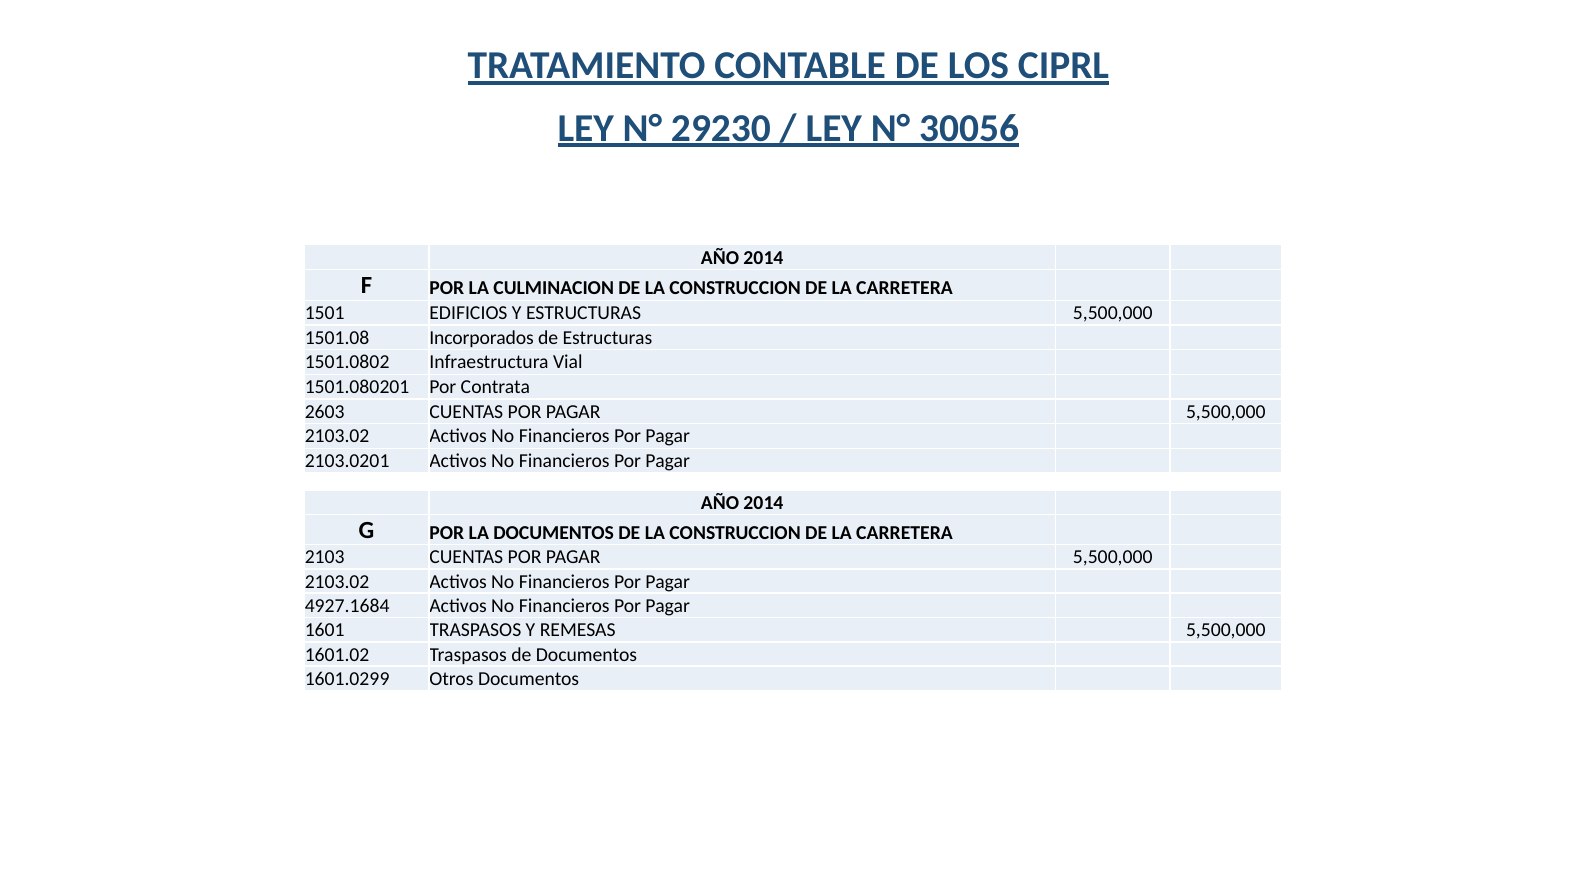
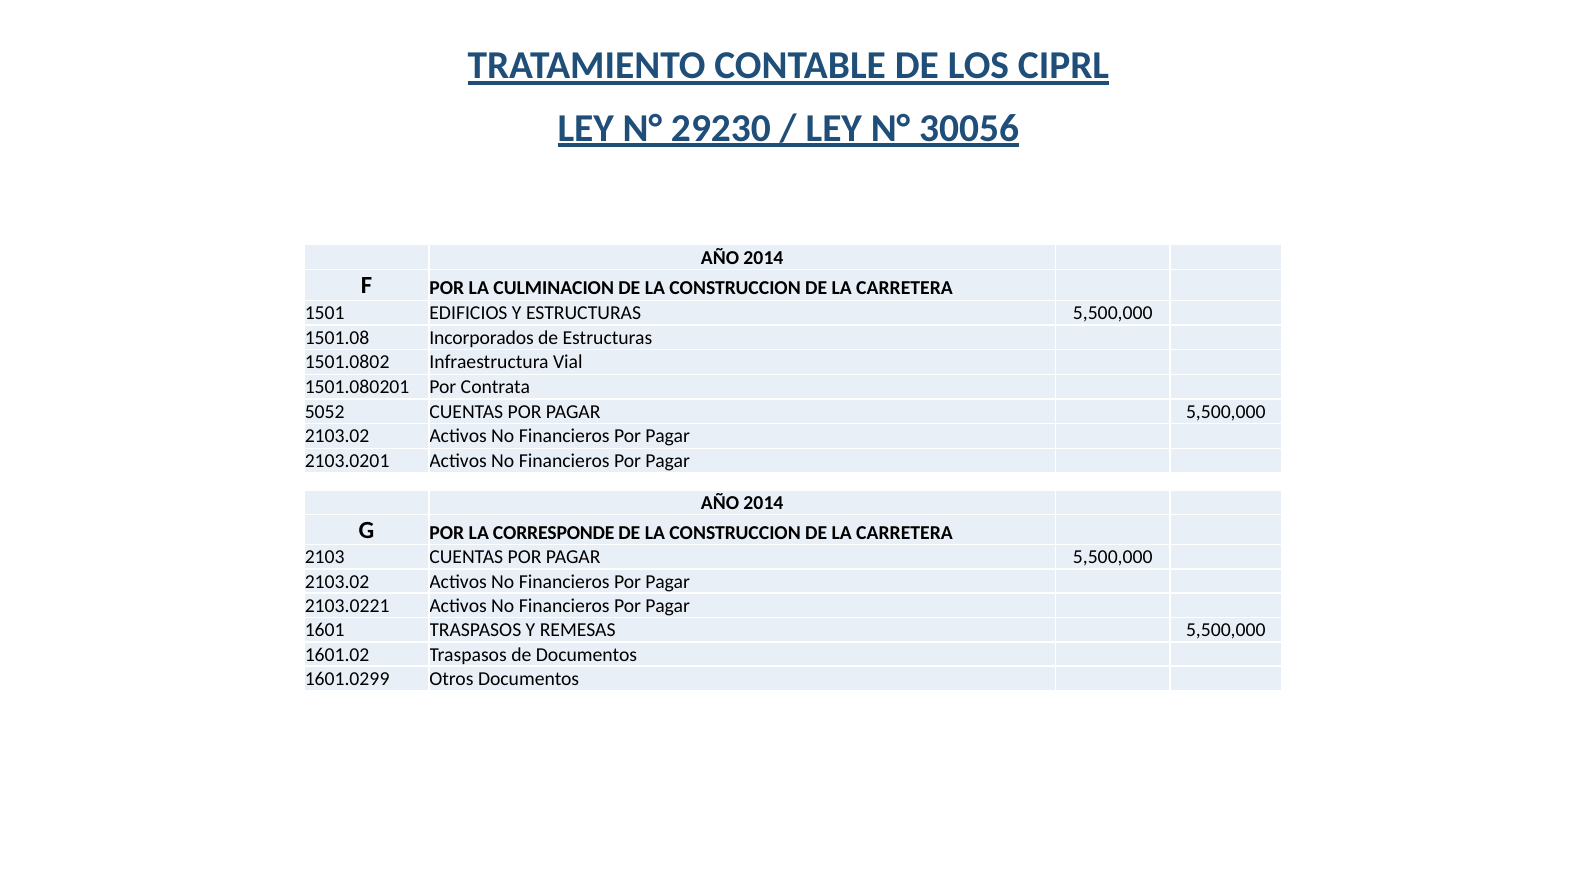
2603: 2603 -> 5052 (325, 412)
LA DOCUMENTOS: DOCUMENTOS -> CORRESPONDE (554, 533)
4927.1684: 4927.1684 -> 2103.0221 (347, 606)
